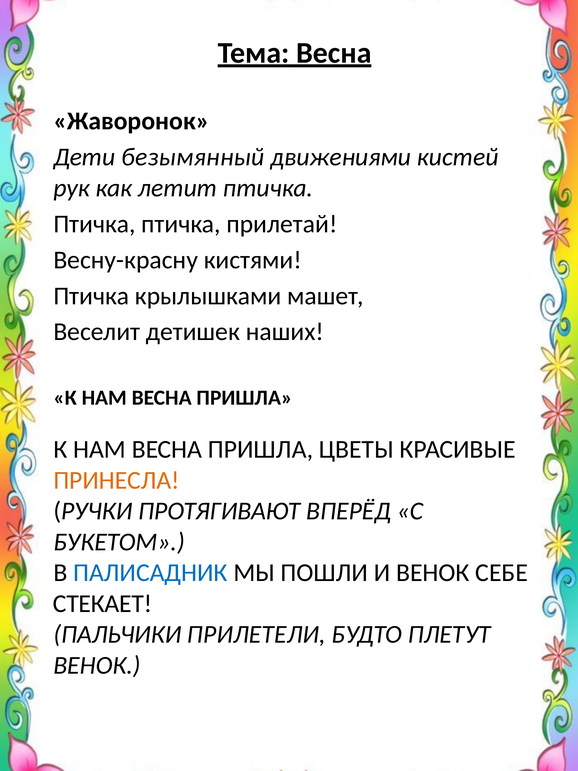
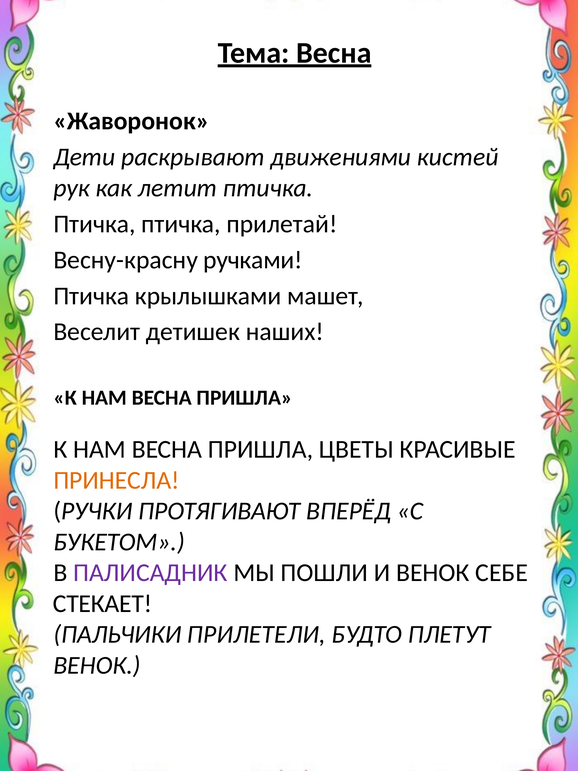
безымянный: безымянный -> раскрывают (193, 157)
кистями: кистями -> ручками (253, 260)
ПАЛИСАДНИК colour: blue -> purple (150, 573)
